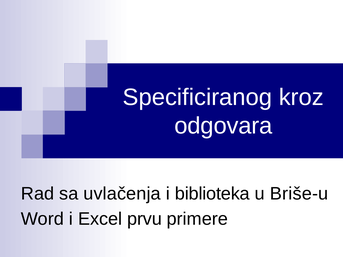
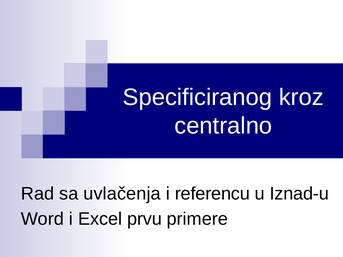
odgovara: odgovara -> centralno (223, 126)
biblioteka: biblioteka -> referencu (212, 194)
Briše-u: Briše-u -> Iznad-u (299, 194)
